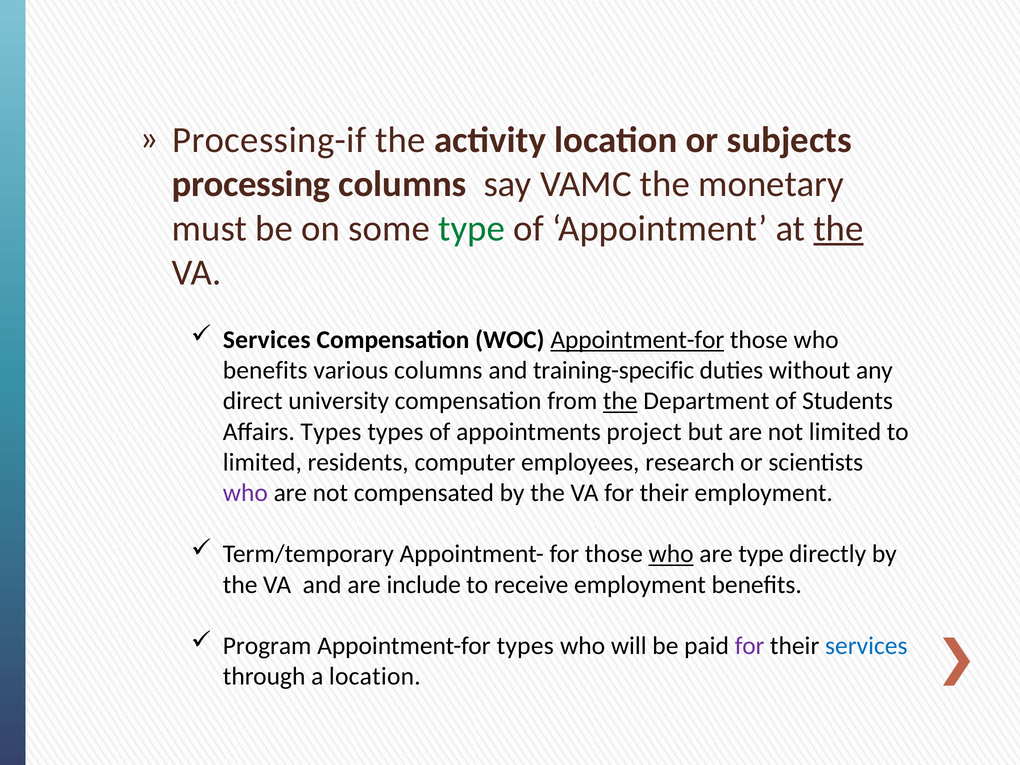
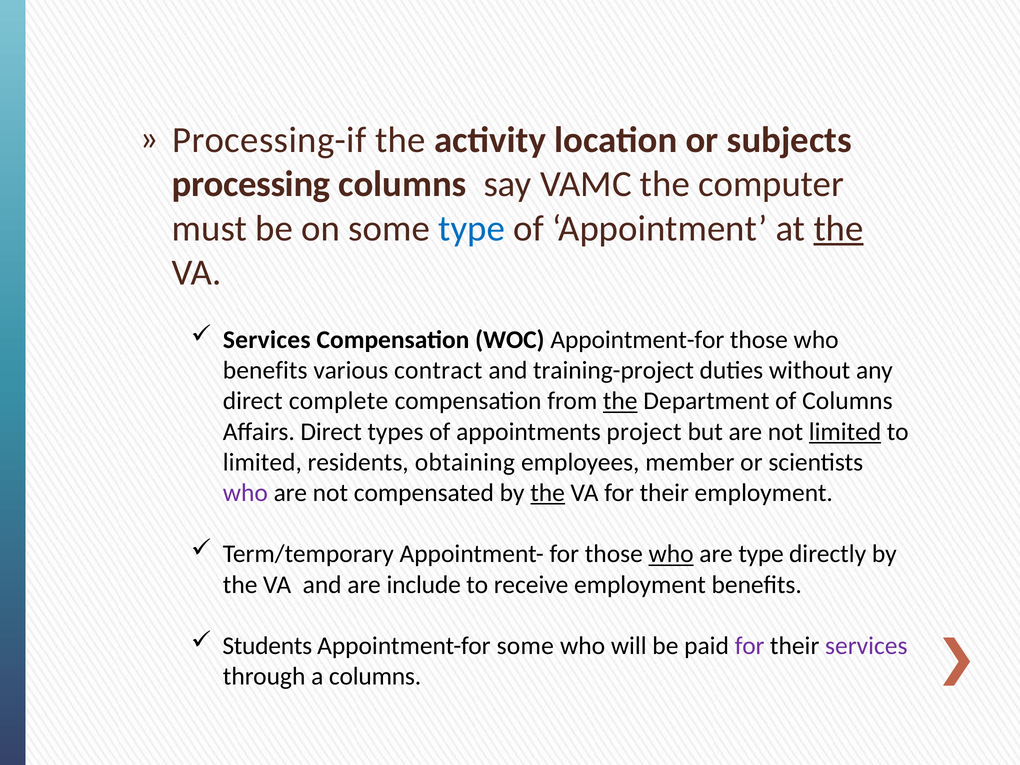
monetary: monetary -> computer (771, 184)
type colour: green -> blue (472, 229)
Appointment-for underline: present -> none (637, 340)
various columns: columns -> contract (438, 370)
training-specific: training-specific -> training-project (614, 370)
university: university -> complete (338, 401)
of Students: Students -> Columns (847, 401)
Affairs Types: Types -> Direct (331, 432)
limited underline: none -> present (845, 432)
computer: computer -> obtaining (465, 462)
research: research -> member (690, 462)
the underline: none -> present (548, 493)
Program: Program -> Students (267, 646)
Appointment-for types: types -> some (525, 646)
services colour: blue -> purple (866, 646)
a location: location -> columns (375, 676)
